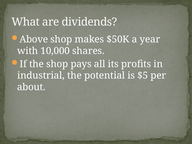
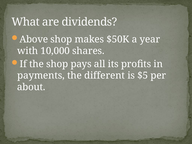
industrial: industrial -> payments (41, 76)
potential: potential -> different (105, 76)
